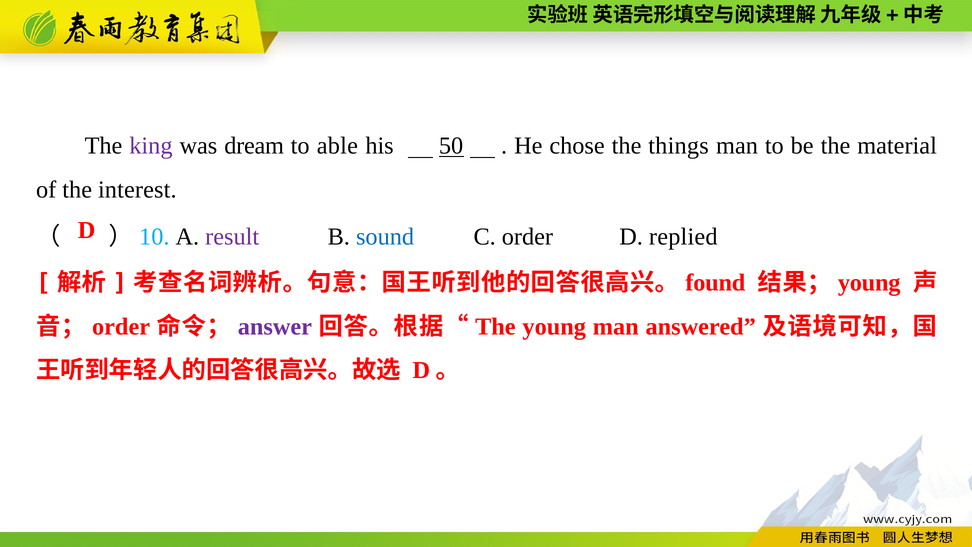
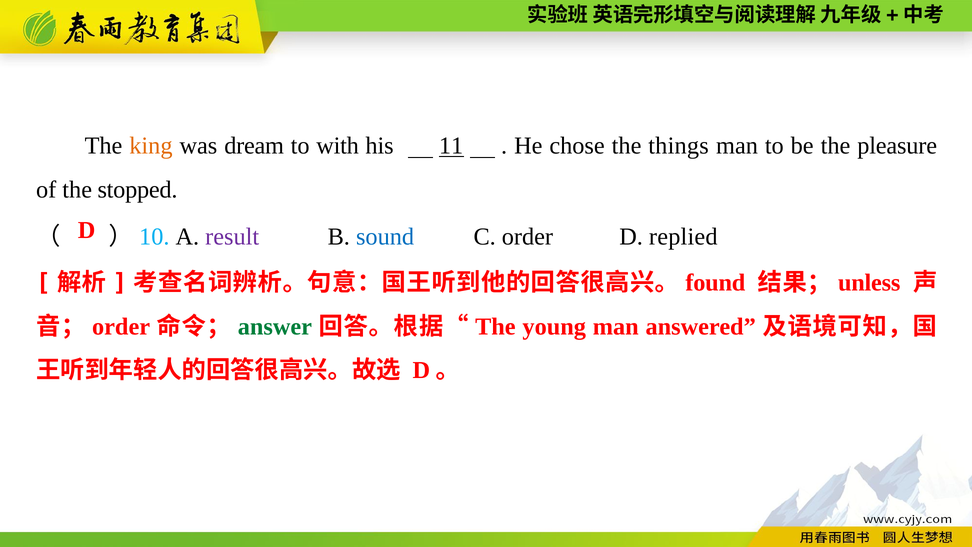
king colour: purple -> orange (151, 146)
able: able -> with (338, 146)
50: 50 -> 11 (451, 146)
material: material -> pleasure (897, 146)
interest: interest -> stopped (138, 189)
young: young -> unless (869, 283)
answer colour: purple -> green (275, 326)
